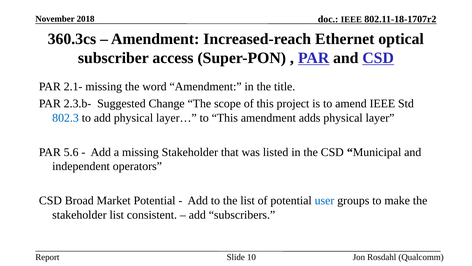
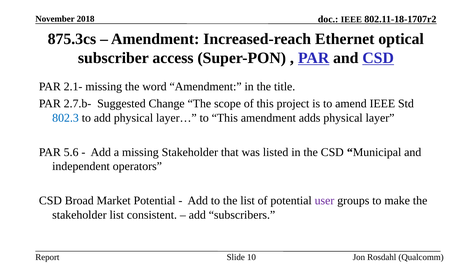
360.3cs: 360.3cs -> 875.3cs (72, 39)
2.3.b-: 2.3.b- -> 2.7.b- (78, 104)
user colour: blue -> purple (324, 200)
